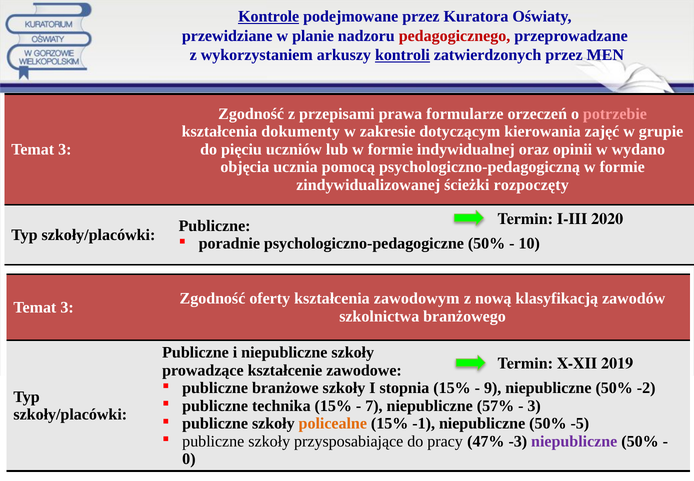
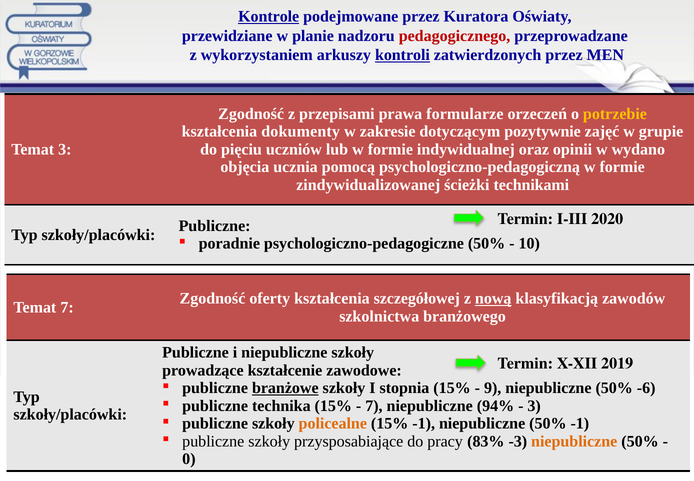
potrzebie colour: pink -> yellow (615, 114)
kierowania: kierowania -> pozytywnie (543, 132)
rozpoczęty: rozpoczęty -> technikami (531, 185)
zawodowym: zawodowym -> szczegółowej (417, 298)
nową underline: none -> present (493, 298)
3: 3 -> 7 (67, 307)
branżowe underline: none -> present (285, 388)
-2: -2 -> -6 (646, 388)
57%: 57% -> 94% (495, 405)
50% -5: -5 -> -1 (580, 423)
47%: 47% -> 83% (486, 441)
niepubliczne colour: purple -> orange (574, 441)
